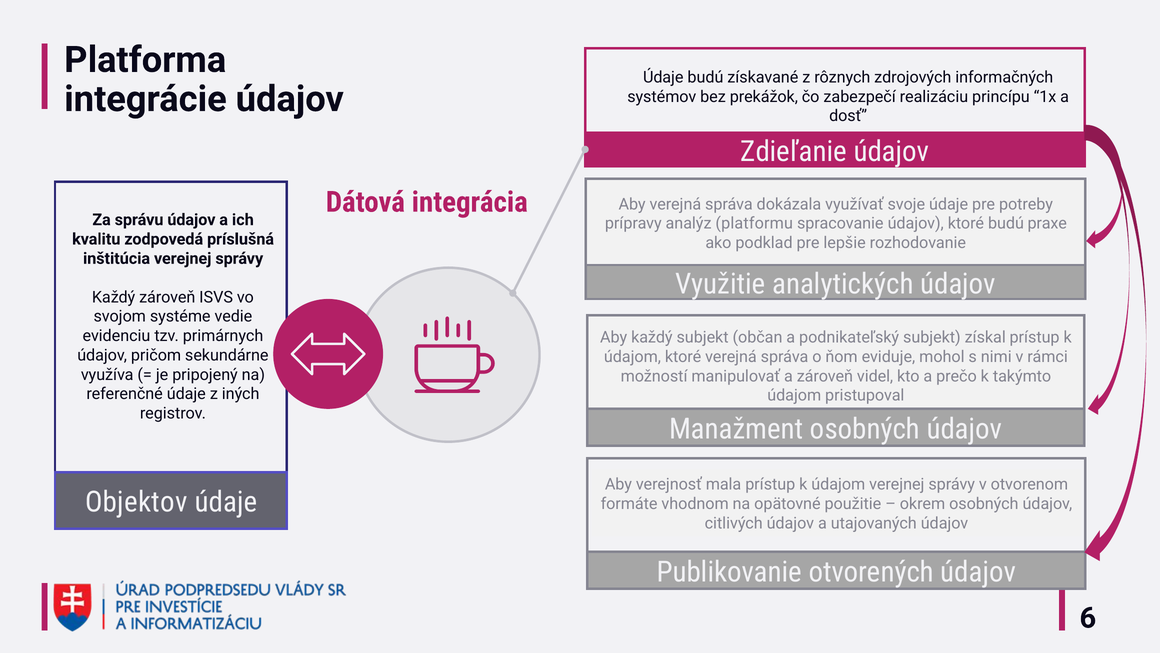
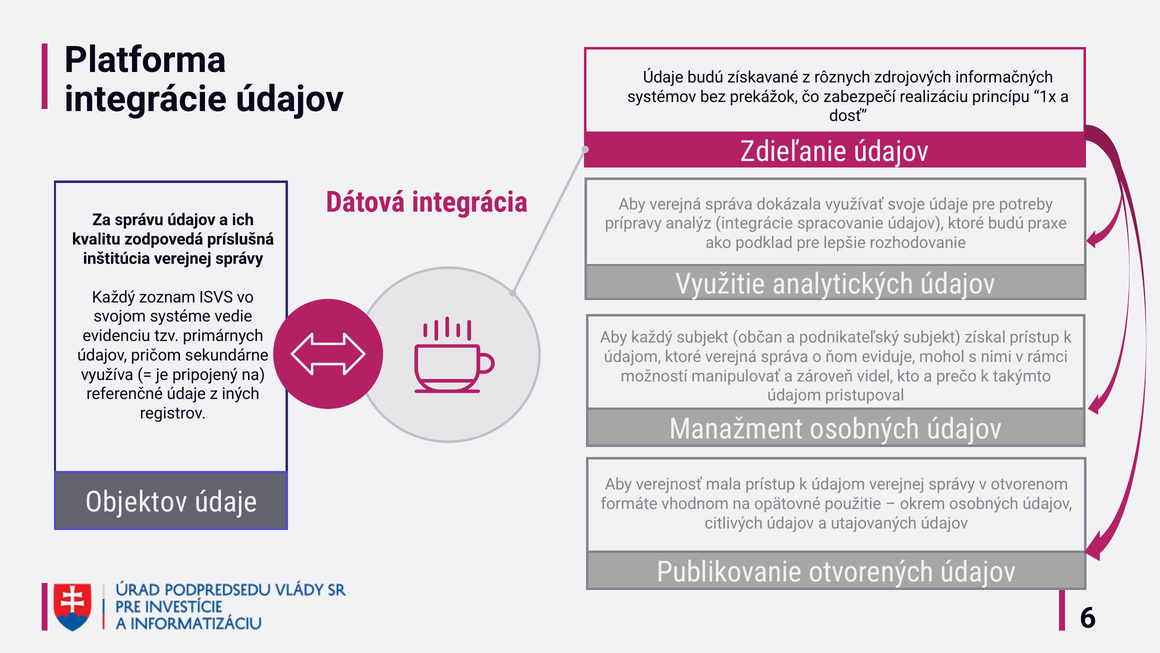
analýz platformu: platformu -> integrácie (754, 223)
Každý zároveň: zároveň -> zoznam (167, 297)
